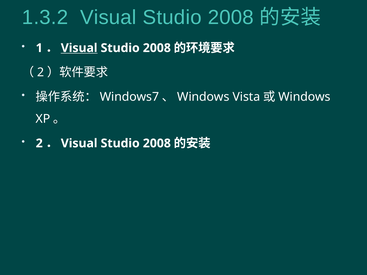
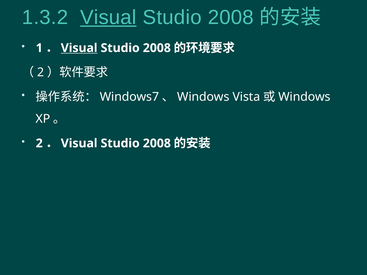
Visual underline: none -> present (108, 17)
